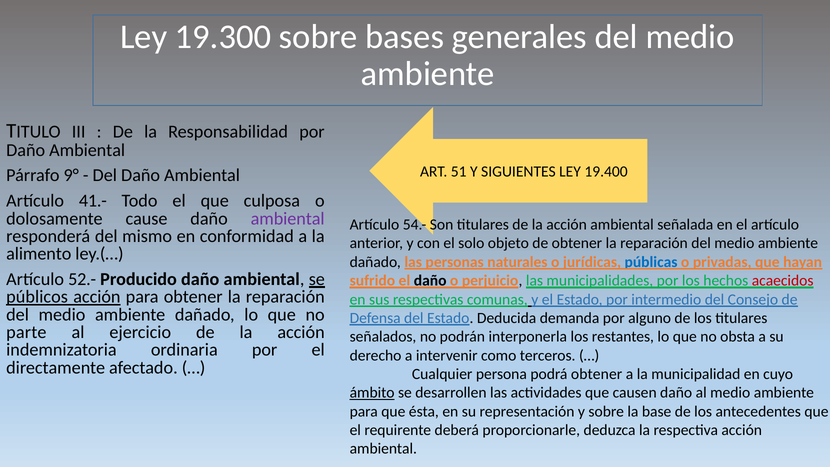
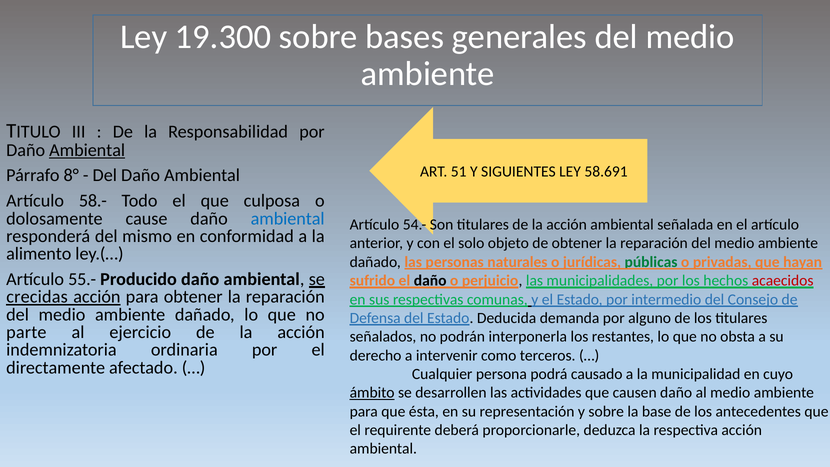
Ambiental underline: none -> present (87, 150)
19.400: 19.400 -> 58.691 (606, 172)
9°: 9° -> 8° (71, 175)
41.-: 41.- -> 58.- (93, 201)
ambiental colour: purple -> blue (288, 218)
públicas colour: blue -> green (651, 262)
52.-: 52.- -> 55.- (82, 279)
públicos: públicos -> crecidas (37, 297)
podrá obtener: obtener -> causado (597, 374)
